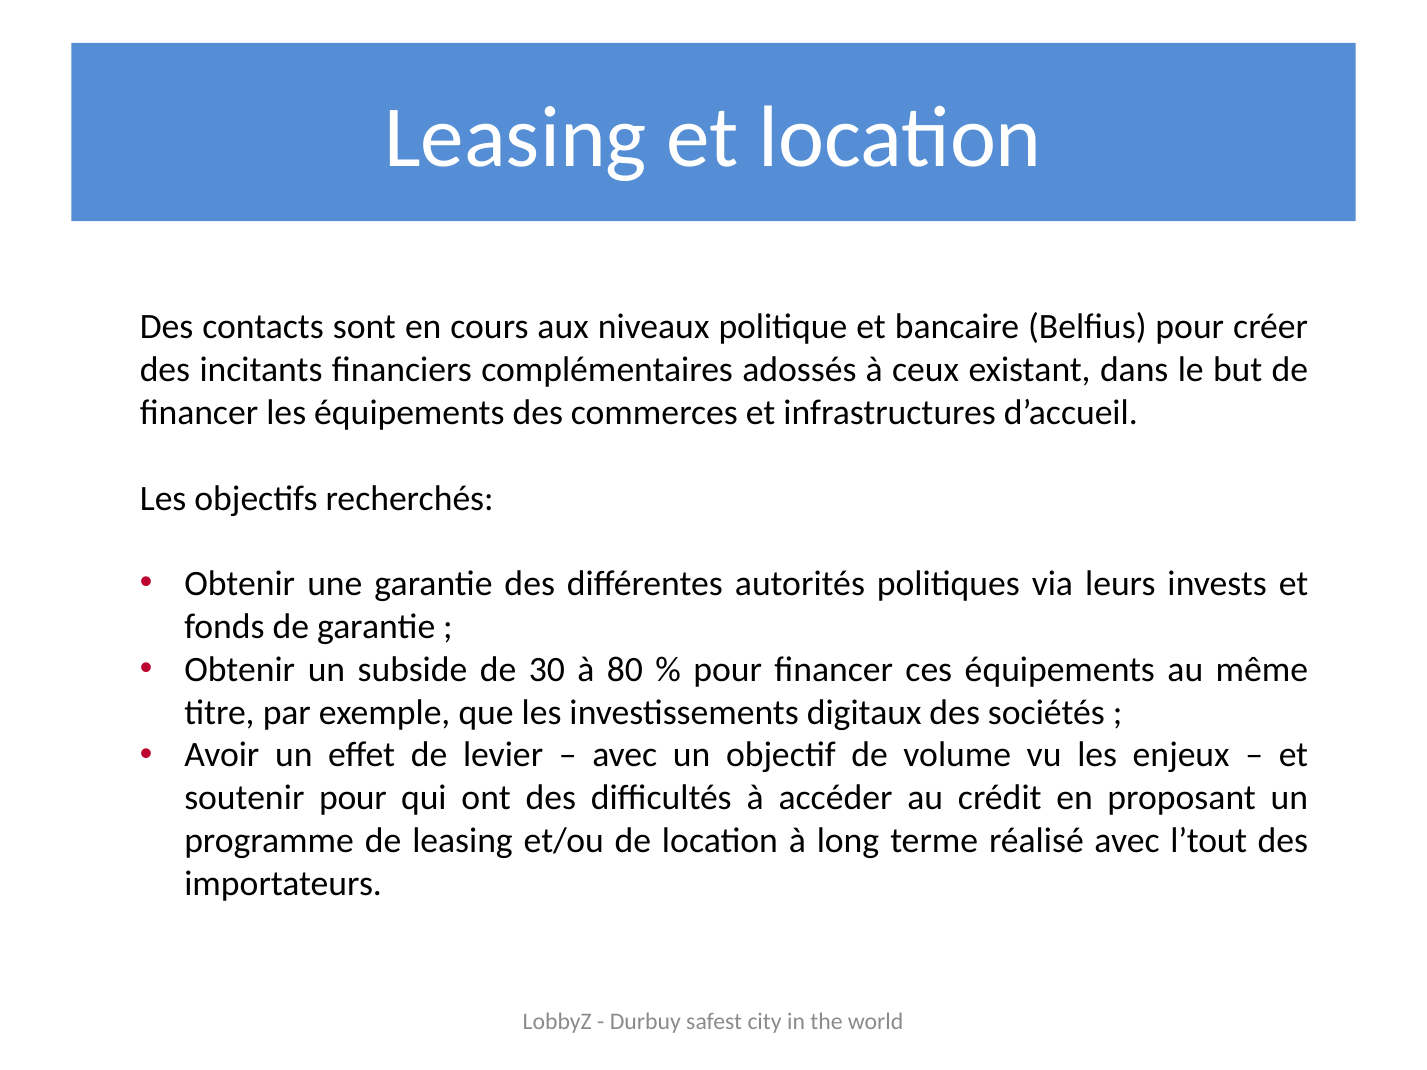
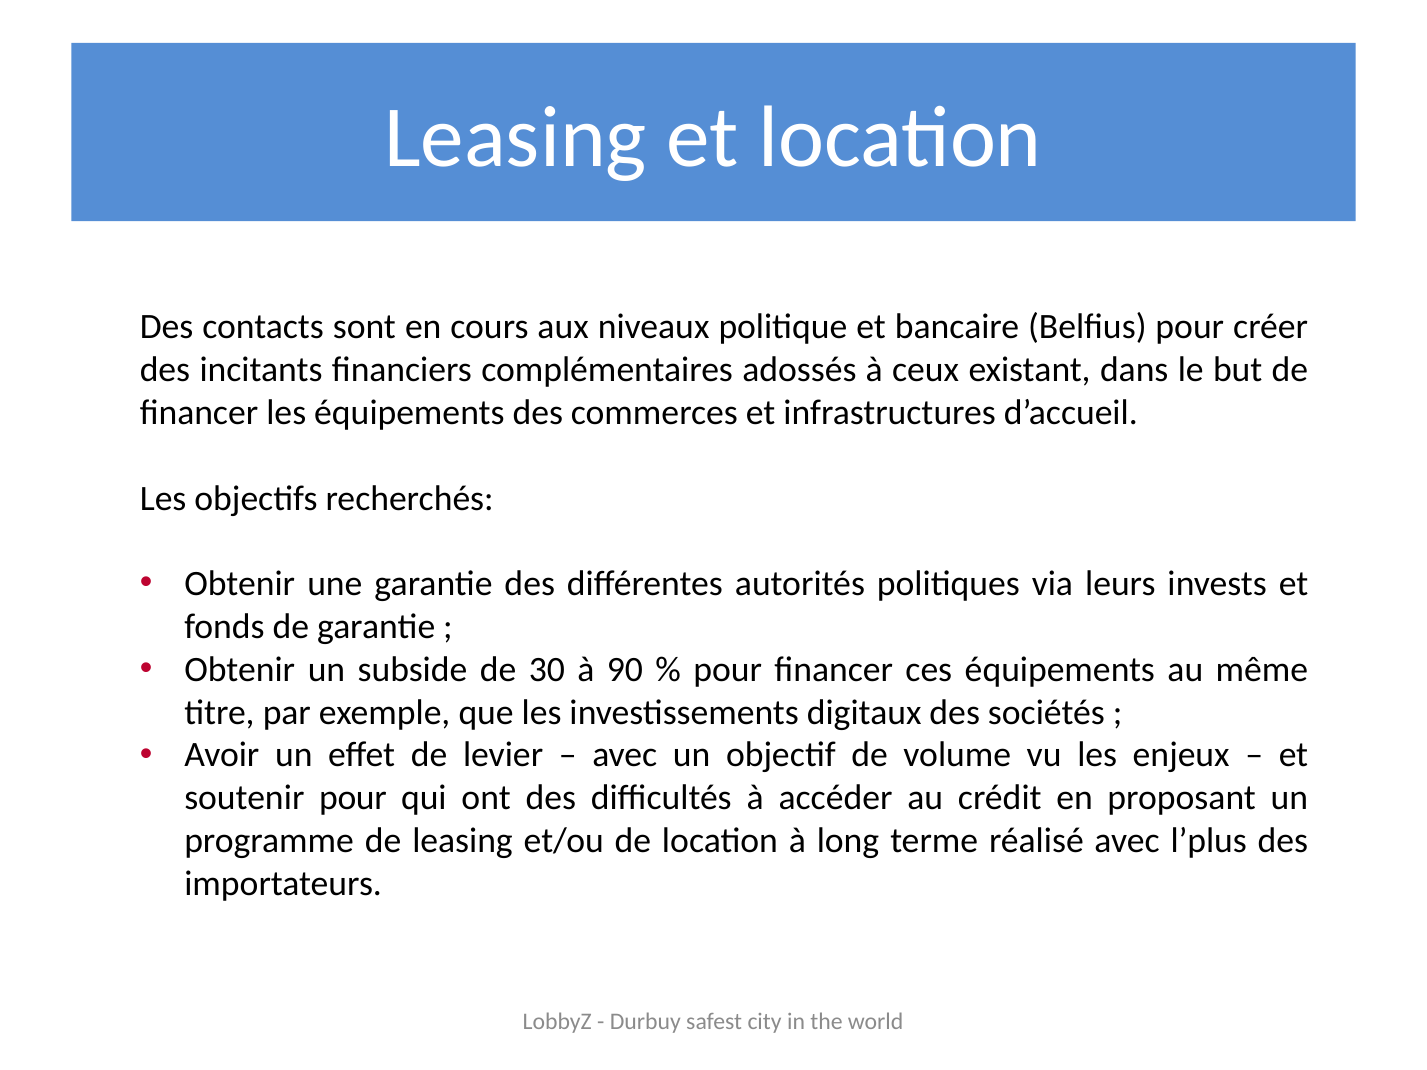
80: 80 -> 90 (625, 670)
l’tout: l’tout -> l’plus (1209, 841)
